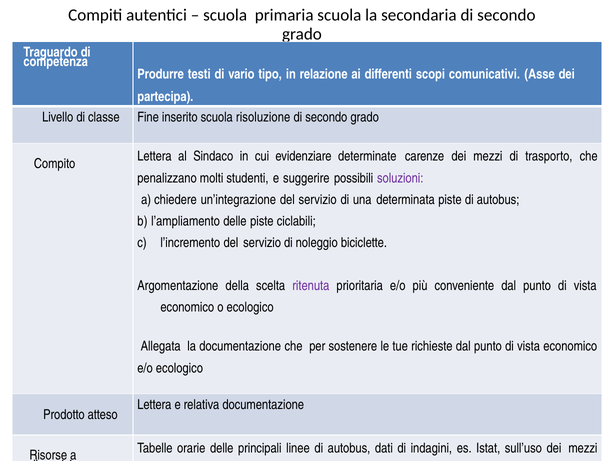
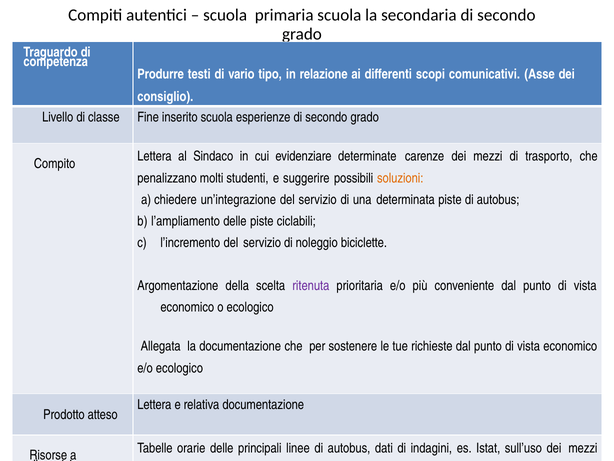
partecipa: partecipa -> consiglio (165, 96)
risoluzione: risoluzione -> esperienze (263, 117)
soluzioni colour: purple -> orange (400, 178)
